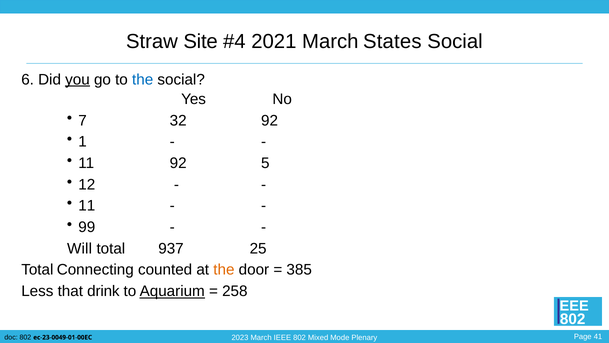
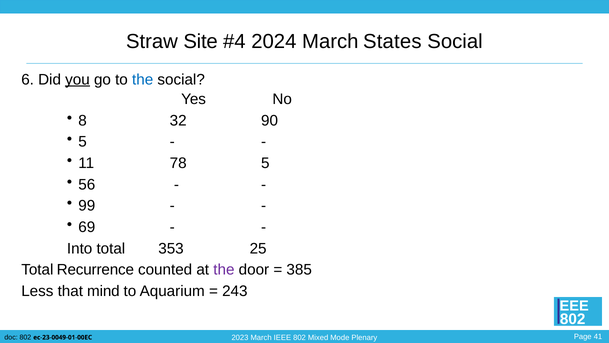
2021: 2021 -> 2024 (274, 41)
7: 7 -> 8 (83, 120)
32 92: 92 -> 90 (270, 120)
1: 1 -> 5 (83, 142)
11 92: 92 -> 78 (178, 163)
12: 12 -> 56 (87, 184)
11: 11 -> 99 (87, 206)
99: 99 -> 69 (87, 227)
Will: Will -> Into (80, 248)
937: 937 -> 353 (171, 248)
Connecting: Connecting -> Recurrence (95, 270)
the colour: orange -> purple (224, 270)
drink: drink -> mind (103, 291)
Aquarium underline: present -> none (172, 291)
258: 258 -> 243 (235, 291)
